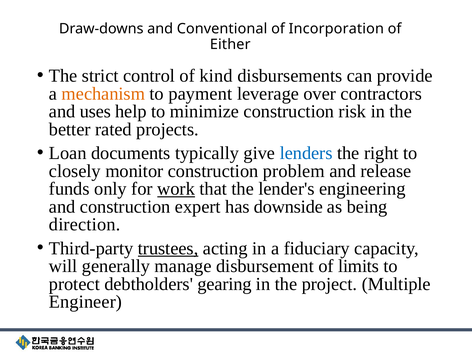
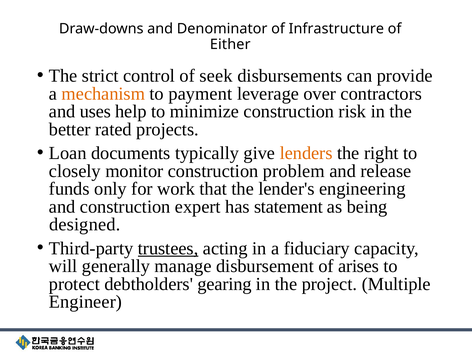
Conventional: Conventional -> Denominator (222, 29)
Incorporation: Incorporation -> Infrastructure (336, 29)
kind: kind -> seek (216, 76)
lenders colour: blue -> orange (306, 153)
work underline: present -> none (176, 189)
downside: downside -> statement (288, 207)
direction: direction -> designed (85, 225)
limits: limits -> arises (359, 266)
